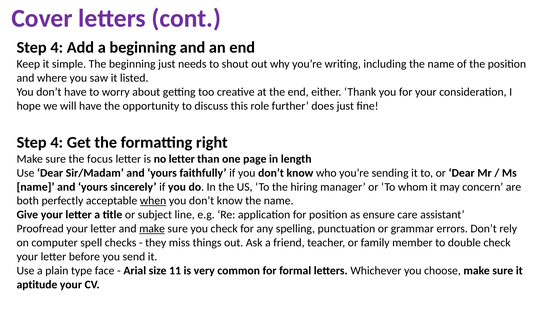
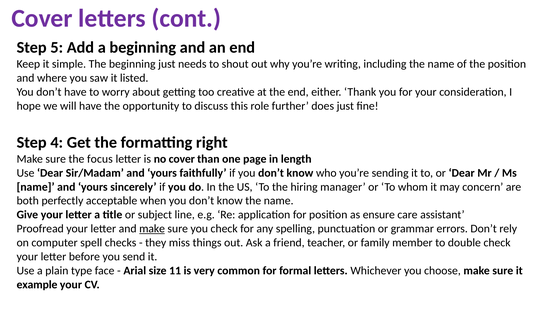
4: 4 -> 5 (57, 48)
no letter: letter -> cover (182, 159)
when underline: present -> none (153, 201)
aptitude: aptitude -> example (37, 285)
